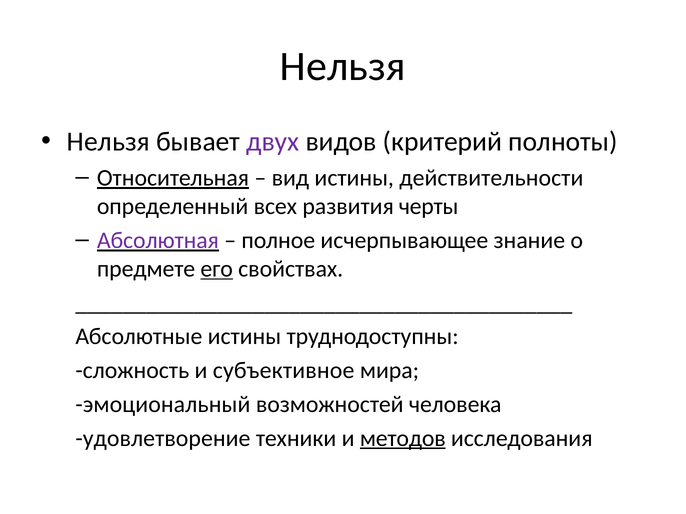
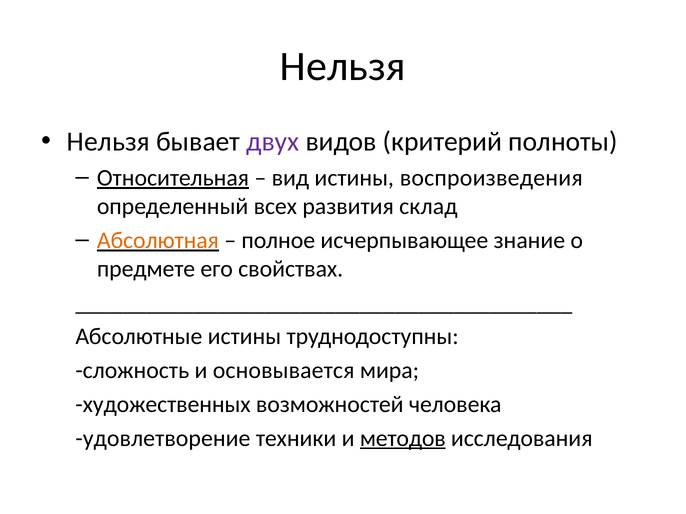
действительности: действительности -> воспроизведения (491, 178)
черты: черты -> склад (428, 207)
Абсолютная colour: purple -> orange (158, 240)
его underline: present -> none (217, 269)
субъективное: субъективное -> основывается (284, 371)
эмоциональный: эмоциональный -> художественных (163, 405)
